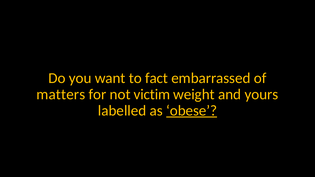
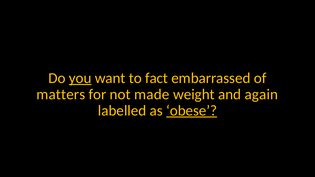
you underline: none -> present (80, 78)
victim: victim -> made (152, 94)
yours: yours -> again (261, 94)
